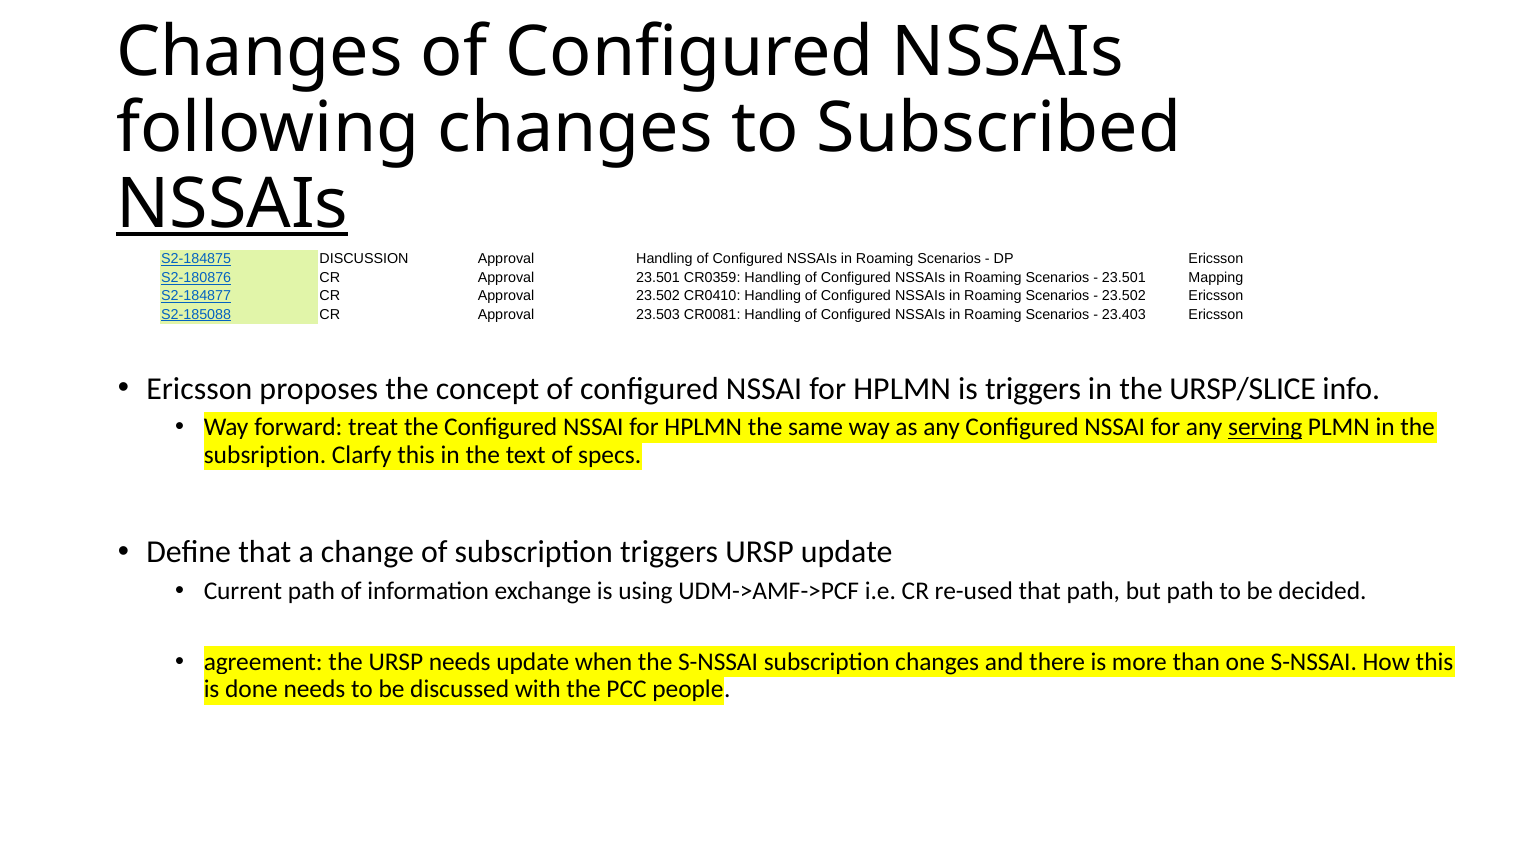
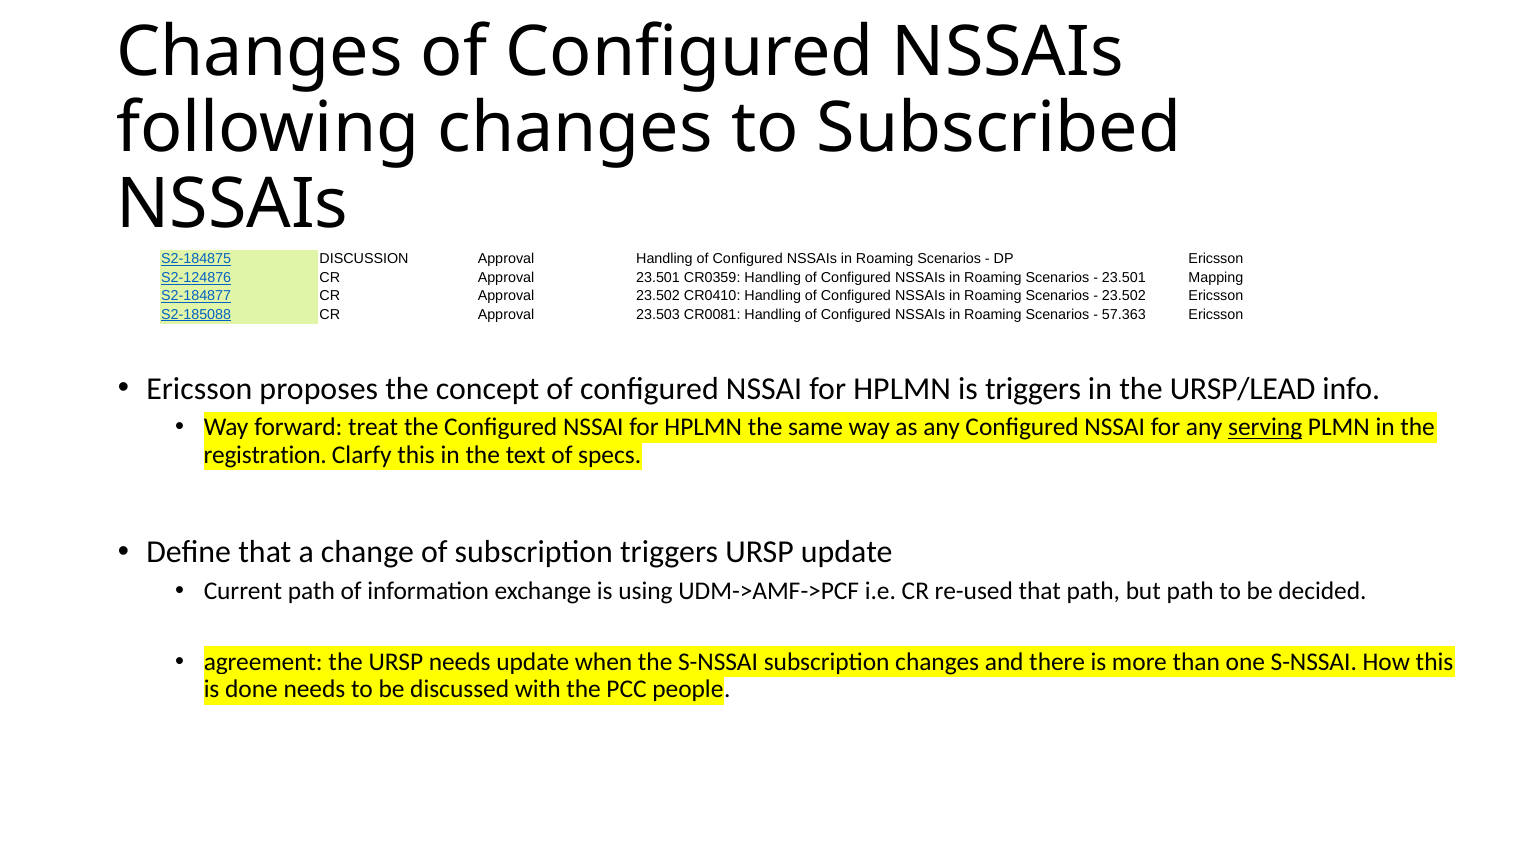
NSSAIs underline: present -> none (232, 204)
S2-180876: S2-180876 -> S2-124876 (196, 277)
23.403: 23.403 -> 57.363 (1124, 314)
URSP/SLICE: URSP/SLICE -> URSP/LEAD (1243, 388)
subsription: subsription -> registration (265, 455)
